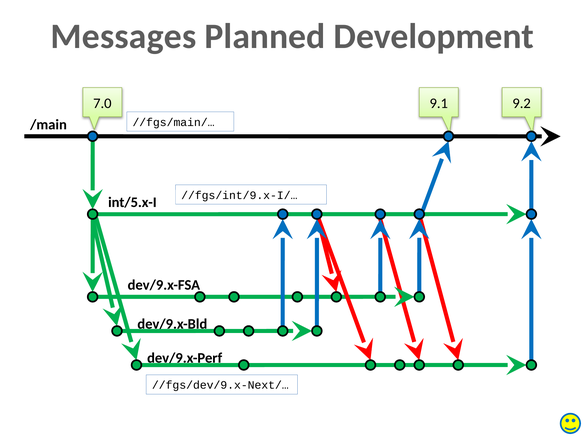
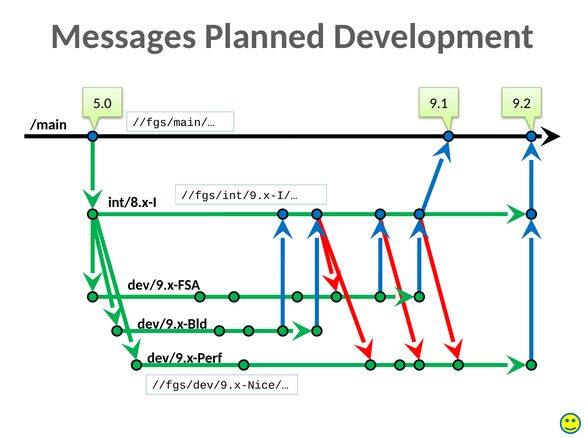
7.0: 7.0 -> 5.0 (102, 103)
int/5.x-I: int/5.x-I -> int/8.x-I (132, 203)
//fgs/dev/9.x-Next/…: //fgs/dev/9.x-Next/… -> //fgs/dev/9.x-Nice/… (220, 386)
